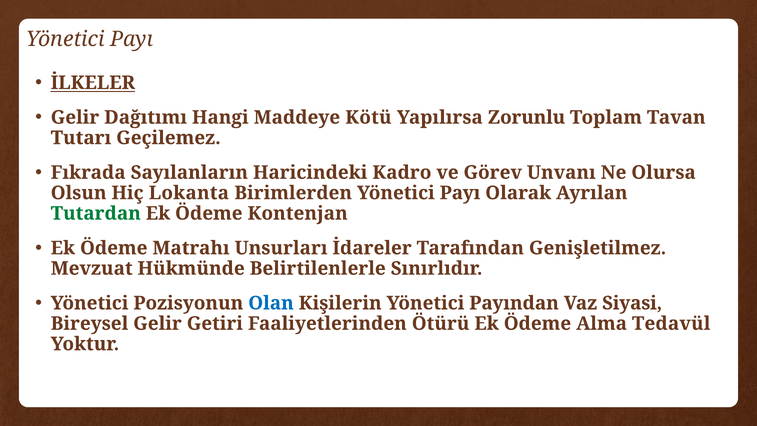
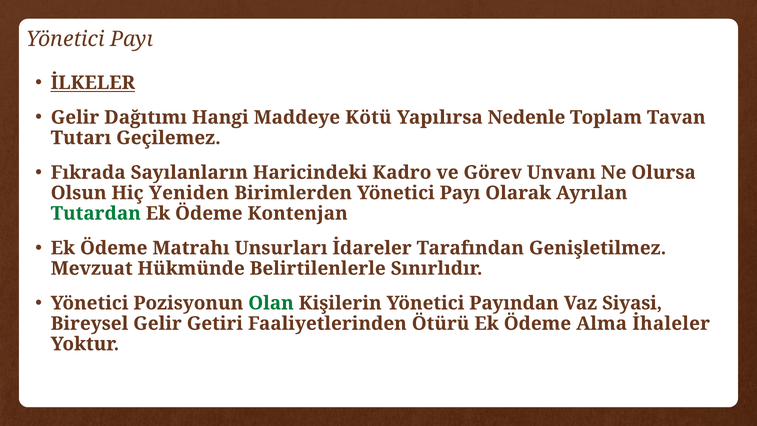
Zorunlu: Zorunlu -> Nedenle (526, 117)
Lokanta: Lokanta -> Yeniden (189, 193)
Olan colour: blue -> green (271, 303)
Tedavül: Tedavül -> İhaleler (671, 324)
